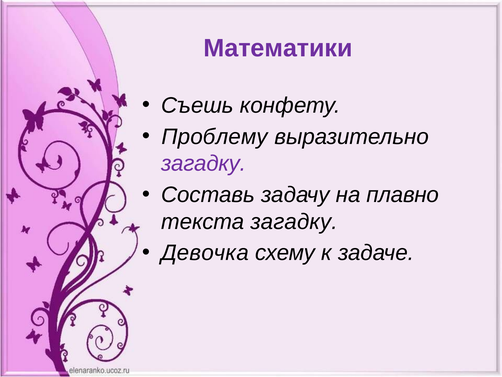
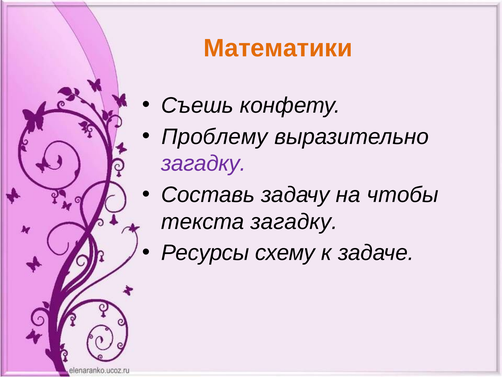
Математики colour: purple -> orange (278, 48)
плавно: плавно -> чтобы (403, 195)
Девочка: Девочка -> Ресурсы (205, 253)
